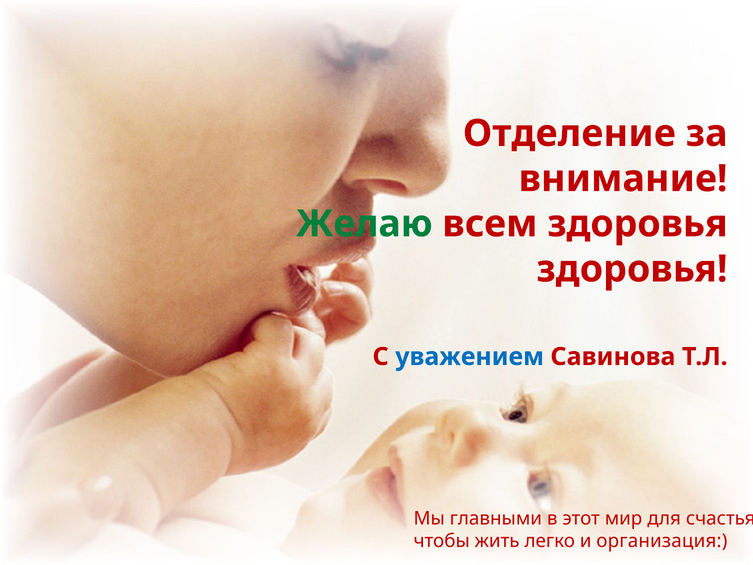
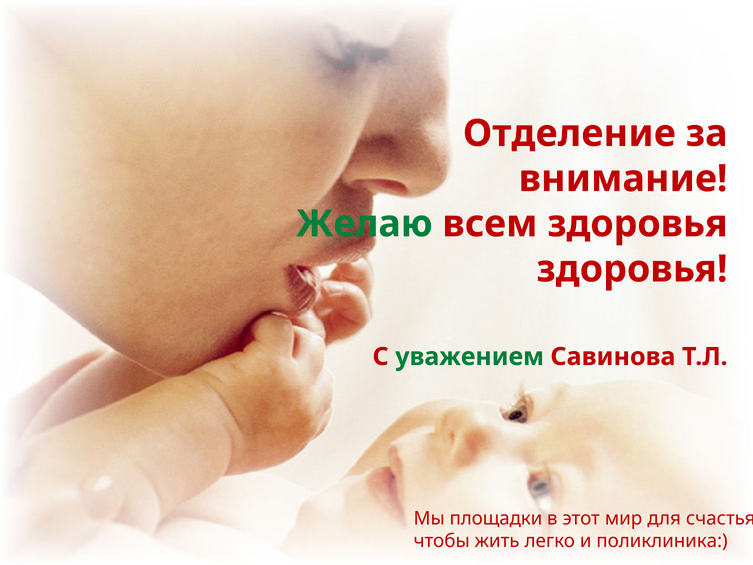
уважением colour: blue -> green (470, 357)
главными: главными -> площадки (496, 518)
организация: организация -> поликлиника (662, 541)
